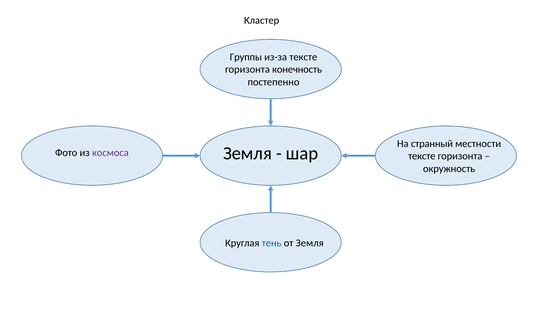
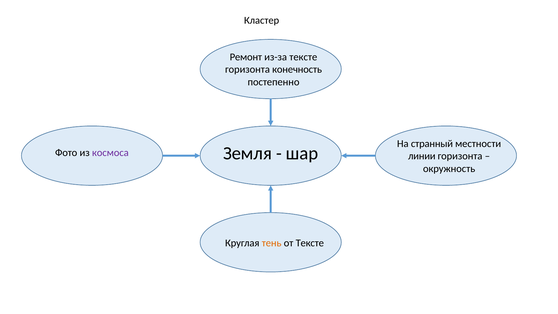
Группы: Группы -> Ремонт (246, 57)
тексте: тексте -> линии (422, 156)
тень colour: blue -> orange (272, 243)
от Земля: Земля -> Тексте (310, 243)
